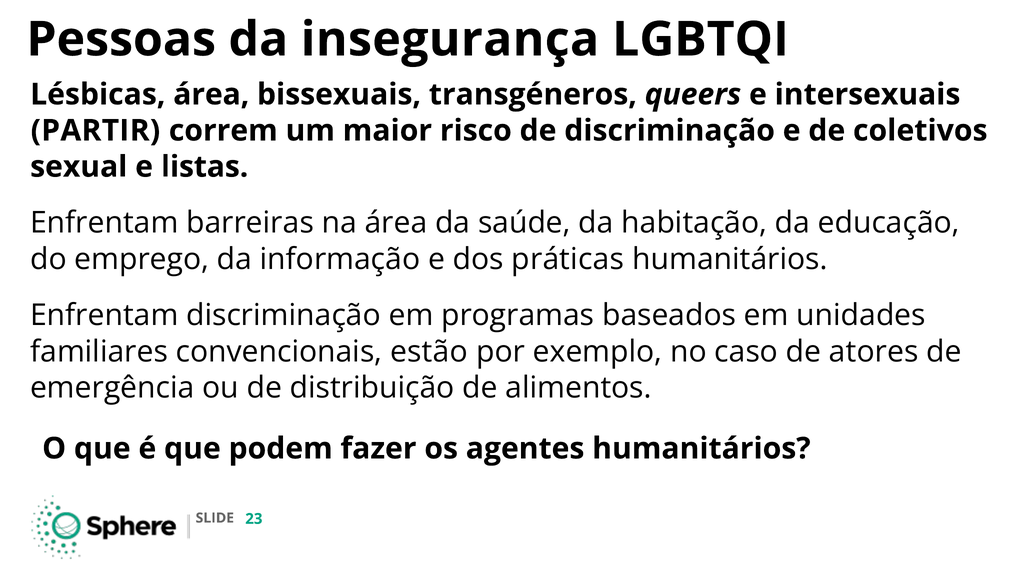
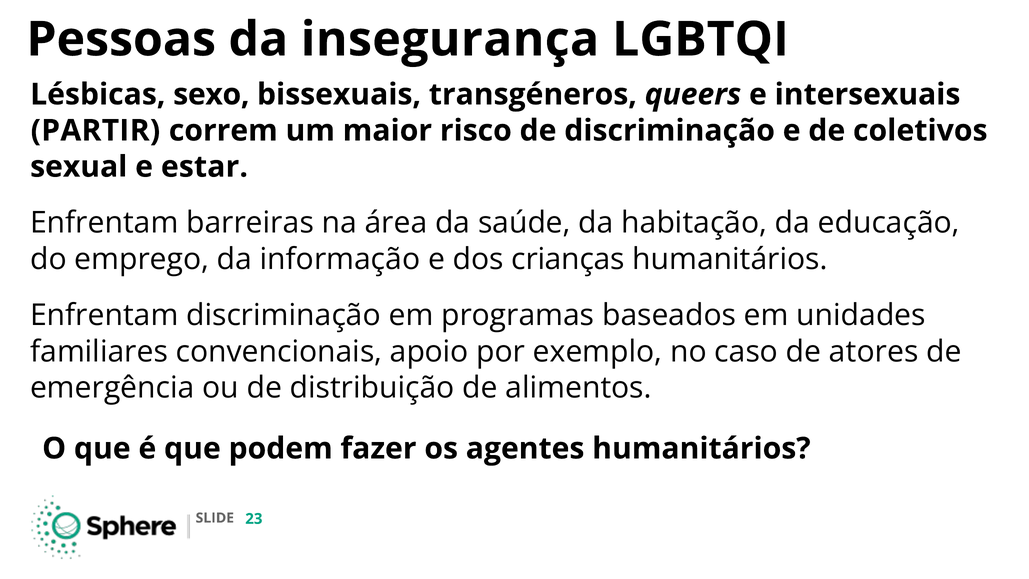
Lésbicas área: área -> sexo (211, 94)
listas: listas -> estar (204, 167)
práticas: práticas -> crianças (568, 259)
estão: estão -> apoio (429, 351)
